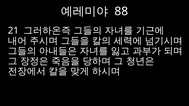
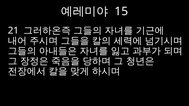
88: 88 -> 15 (121, 11)
